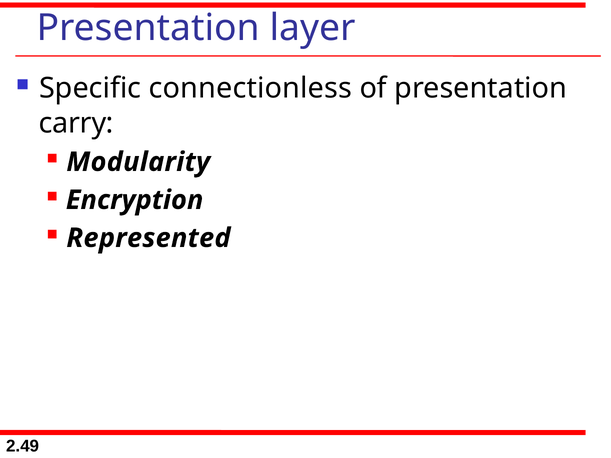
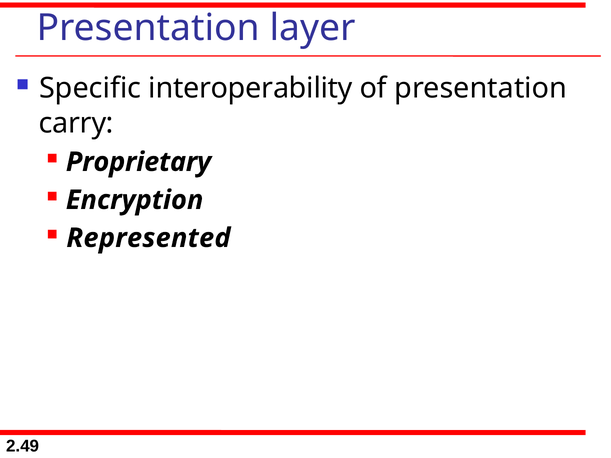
connectionless: connectionless -> interoperability (251, 89)
Modularity: Modularity -> Proprietary (139, 162)
